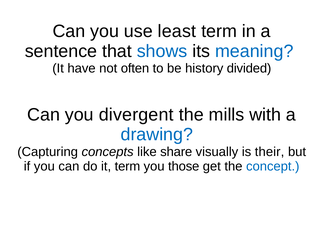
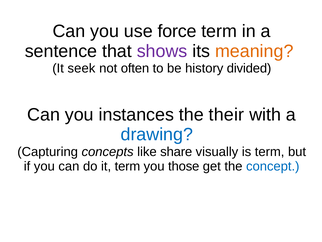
least: least -> force (177, 31)
shows colour: blue -> purple (162, 51)
meaning colour: blue -> orange (254, 51)
have: have -> seek (81, 68)
divergent: divergent -> instances (136, 114)
mills: mills -> their (226, 114)
is their: their -> term (270, 151)
